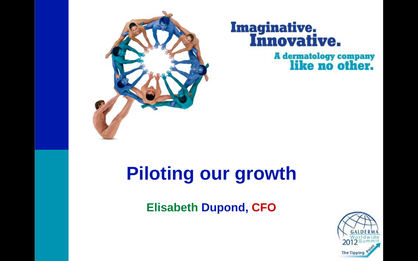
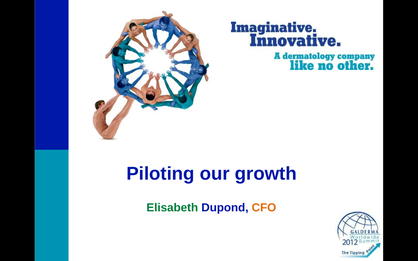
CFO colour: red -> orange (264, 208)
